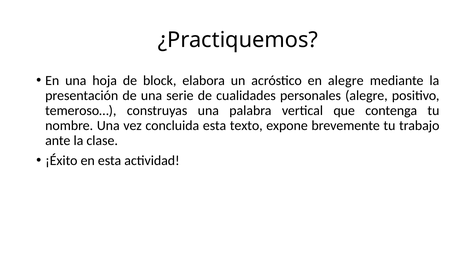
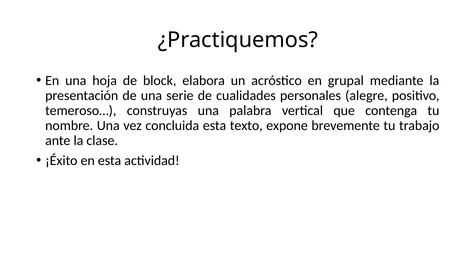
en alegre: alegre -> grupal (346, 80)
